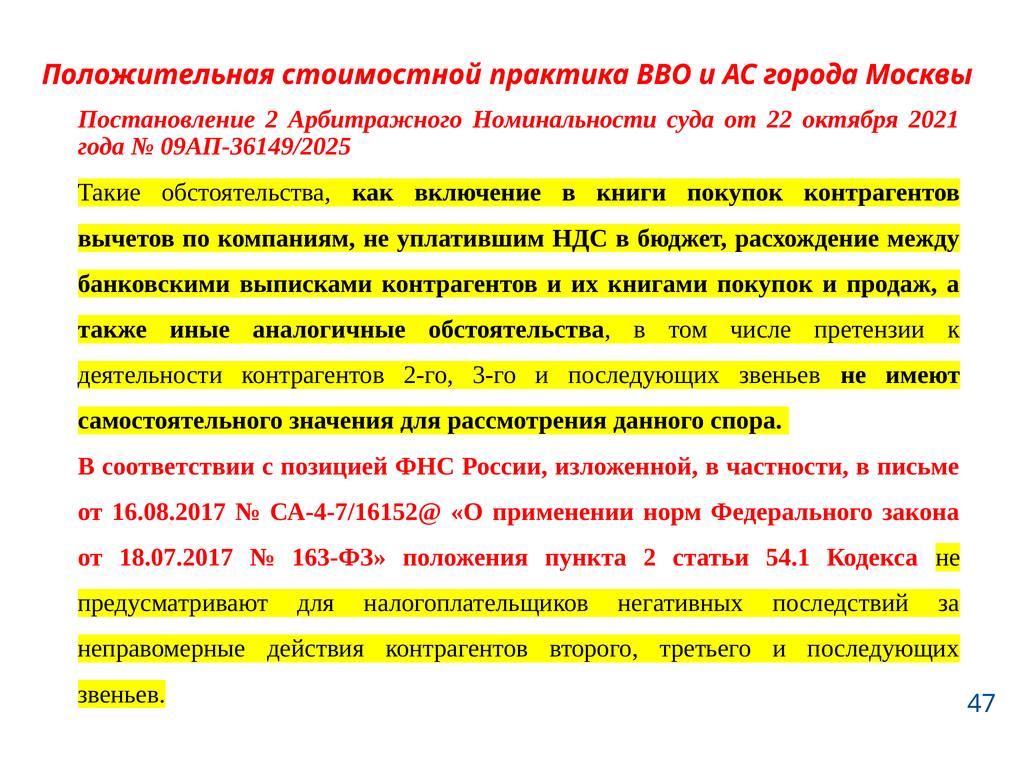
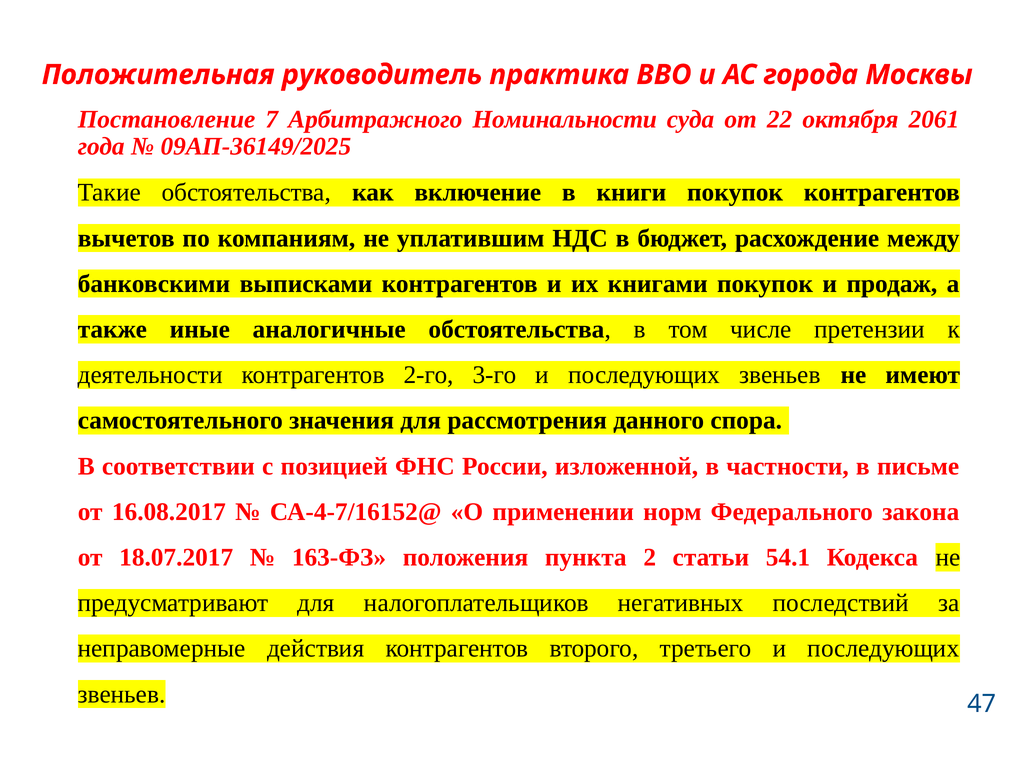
стоимостной: стоимостной -> руководитель (382, 75)
Постановление 2: 2 -> 7 (272, 119)
2021: 2021 -> 2061 (934, 119)
